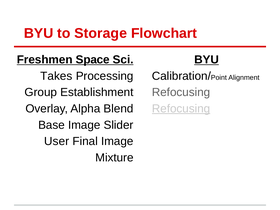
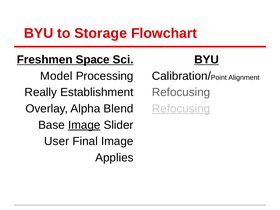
Takes: Takes -> Model (56, 76)
Group: Group -> Really (41, 92)
Image underline: none -> present (84, 125)
Mixture: Mixture -> Applies (114, 158)
